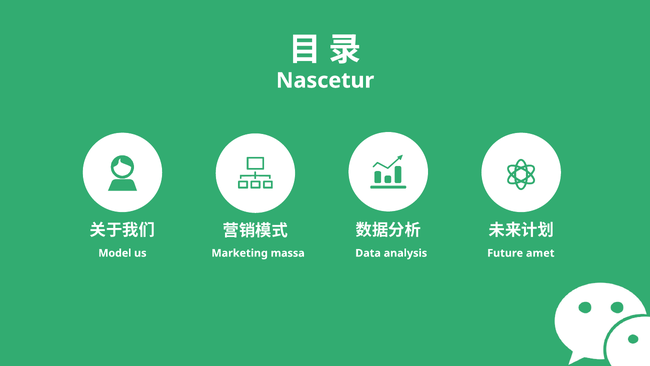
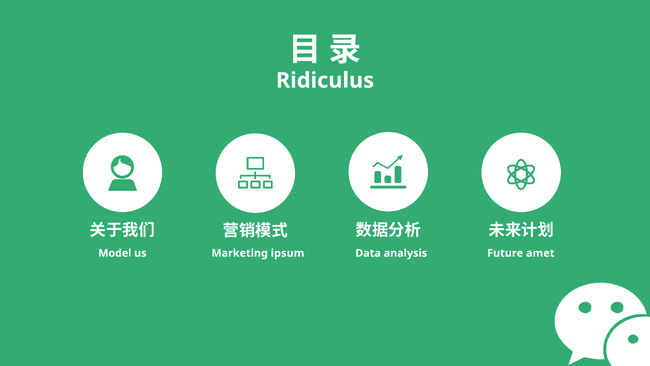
Nascetur: Nascetur -> Ridiculus (325, 80)
massa: massa -> ipsum (288, 253)
